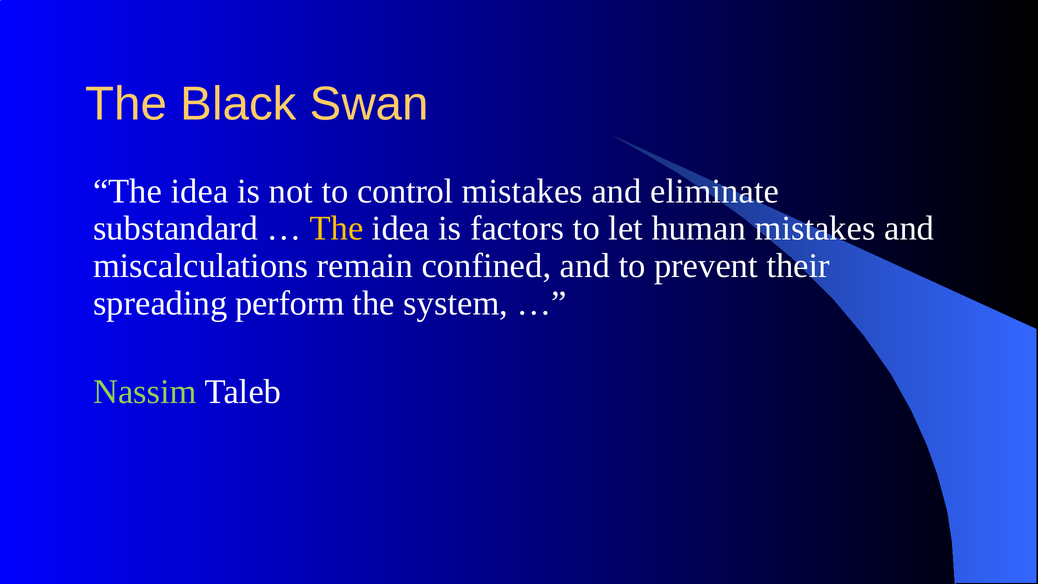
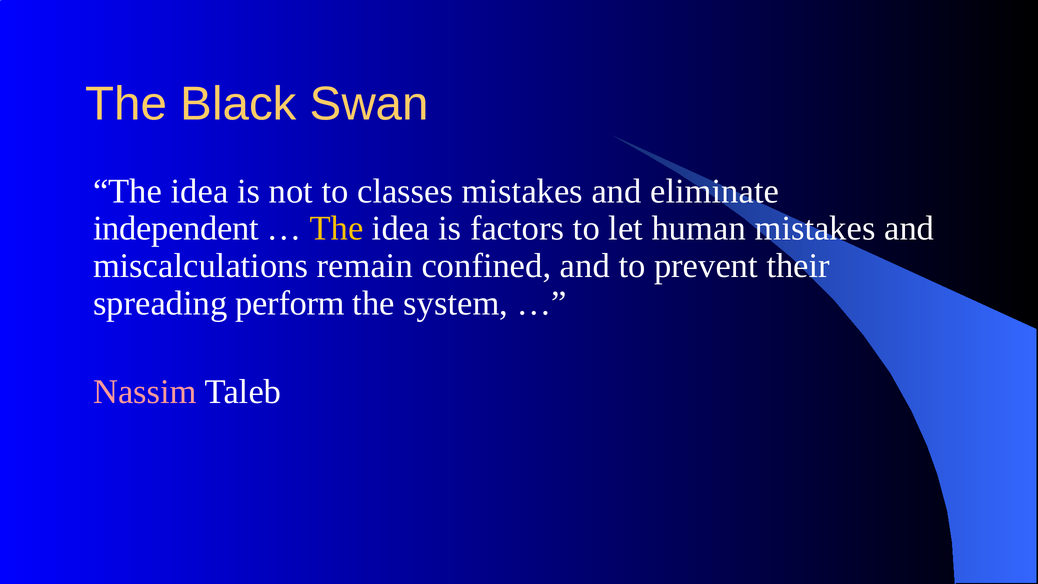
control: control -> classes (405, 191)
substandard: substandard -> independent (176, 228)
Nassim colour: light green -> pink (145, 392)
